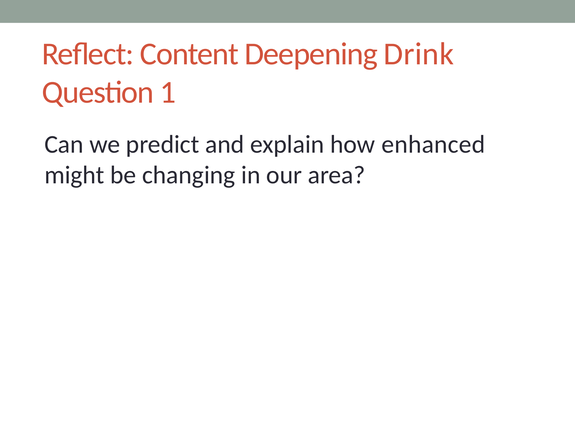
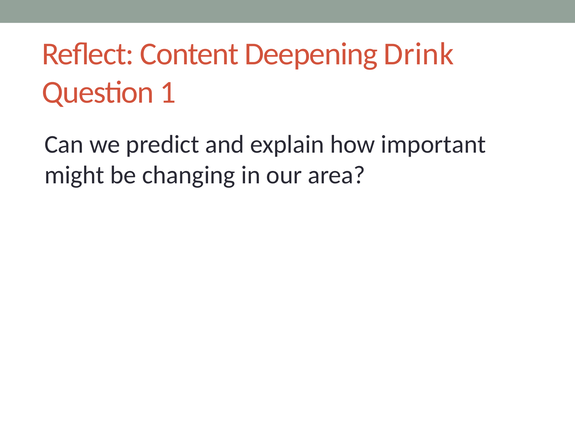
enhanced: enhanced -> important (433, 145)
